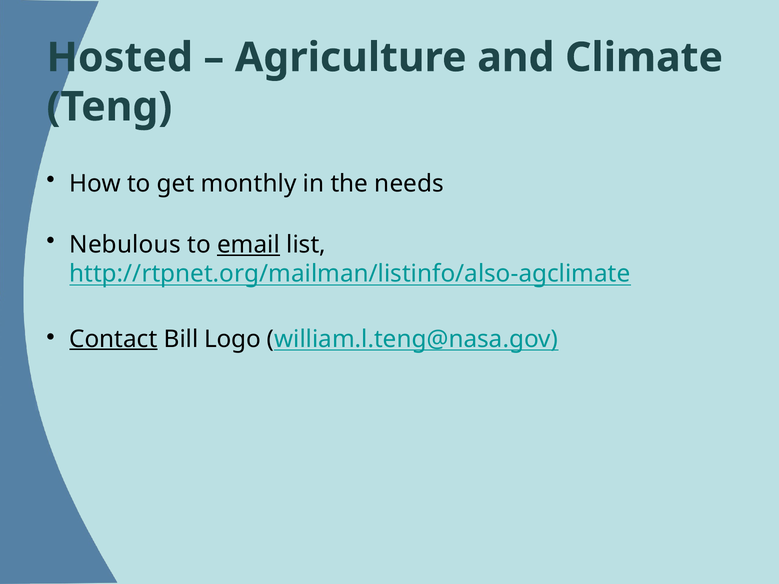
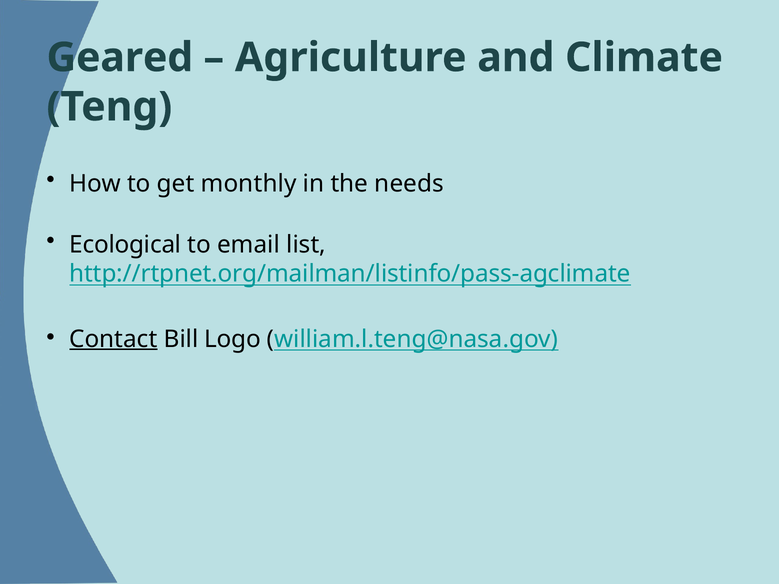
Hosted: Hosted -> Geared (120, 58)
Nebulous: Nebulous -> Ecological (125, 245)
email underline: present -> none (249, 245)
http://rtpnet.org/mailman/listinfo/also-agclimate: http://rtpnet.org/mailman/listinfo/also-agclimate -> http://rtpnet.org/mailman/listinfo/pass-agclimate (350, 274)
